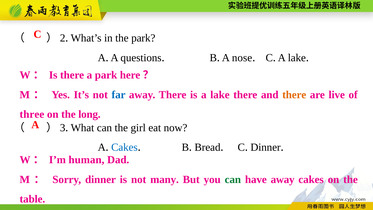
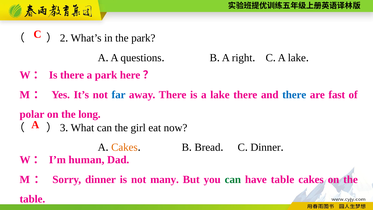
nose: nose -> right (242, 58)
there colour: orange -> blue (294, 95)
live: live -> fast (337, 95)
three: three -> polar (32, 114)
Cakes colour: blue -> orange (124, 147)
have away: away -> table (283, 179)
